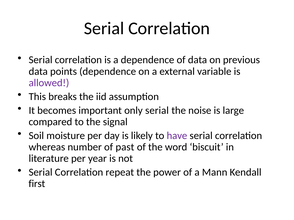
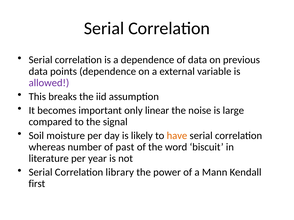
only serial: serial -> linear (157, 111)
have colour: purple -> orange (177, 136)
repeat: repeat -> library (120, 173)
